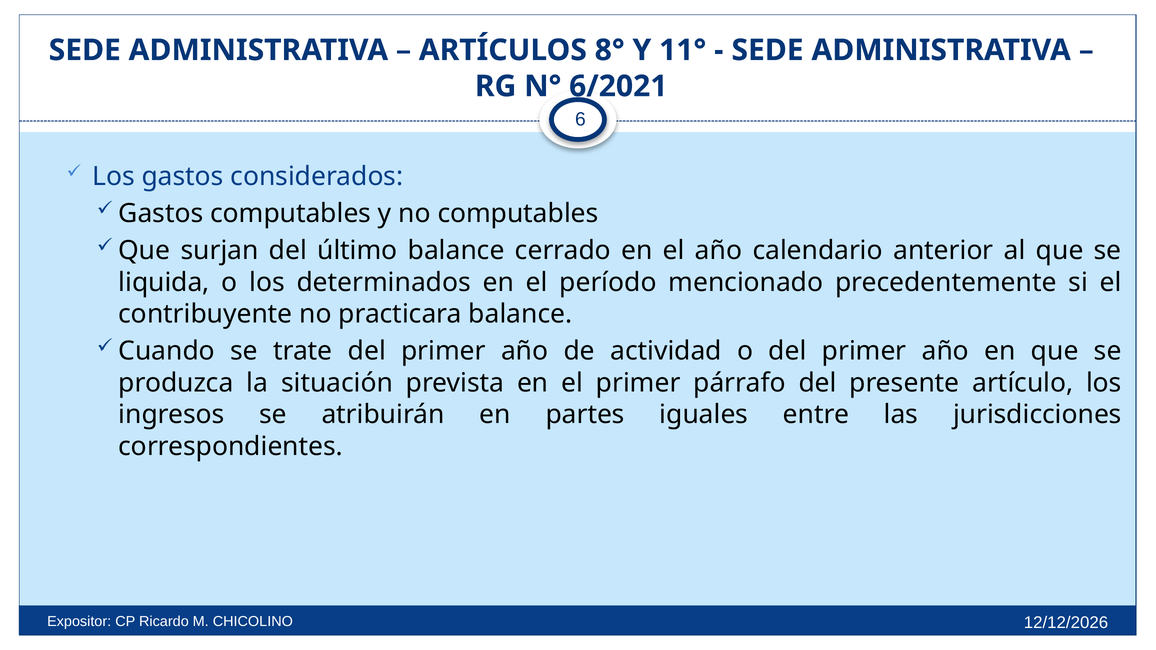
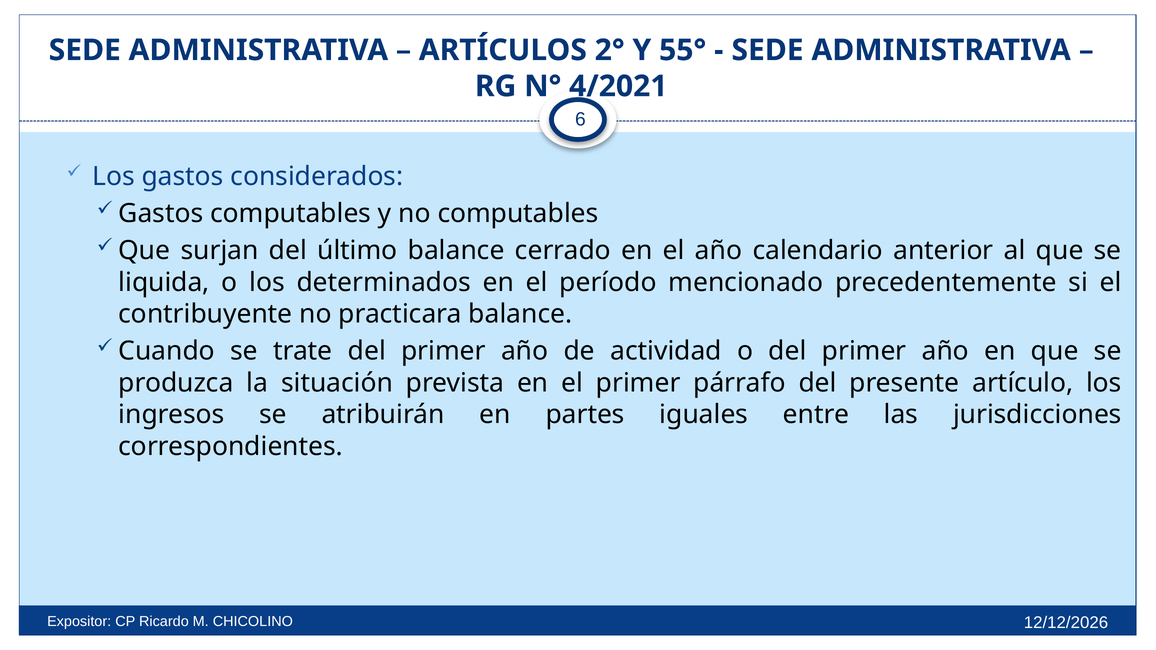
8°: 8° -> 2° (610, 50)
11°: 11° -> 55° (683, 50)
6/2021: 6/2021 -> 4/2021 (618, 86)
